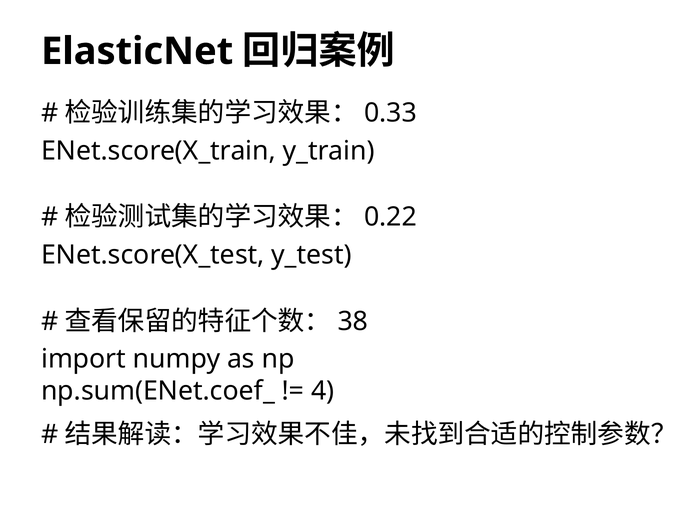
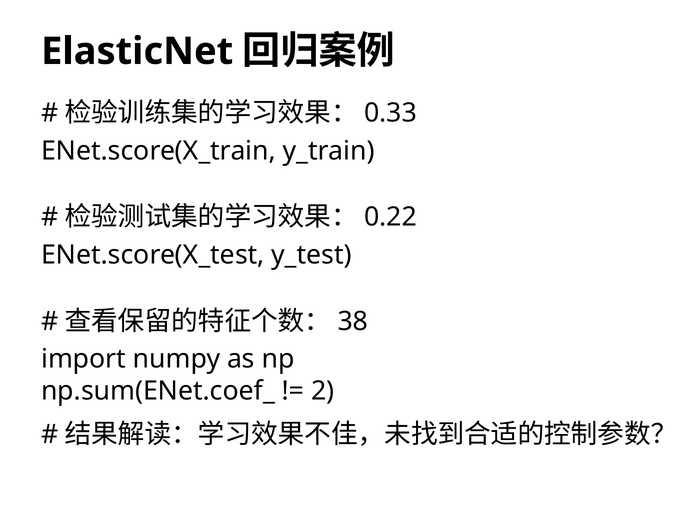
4: 4 -> 2 (323, 391)
